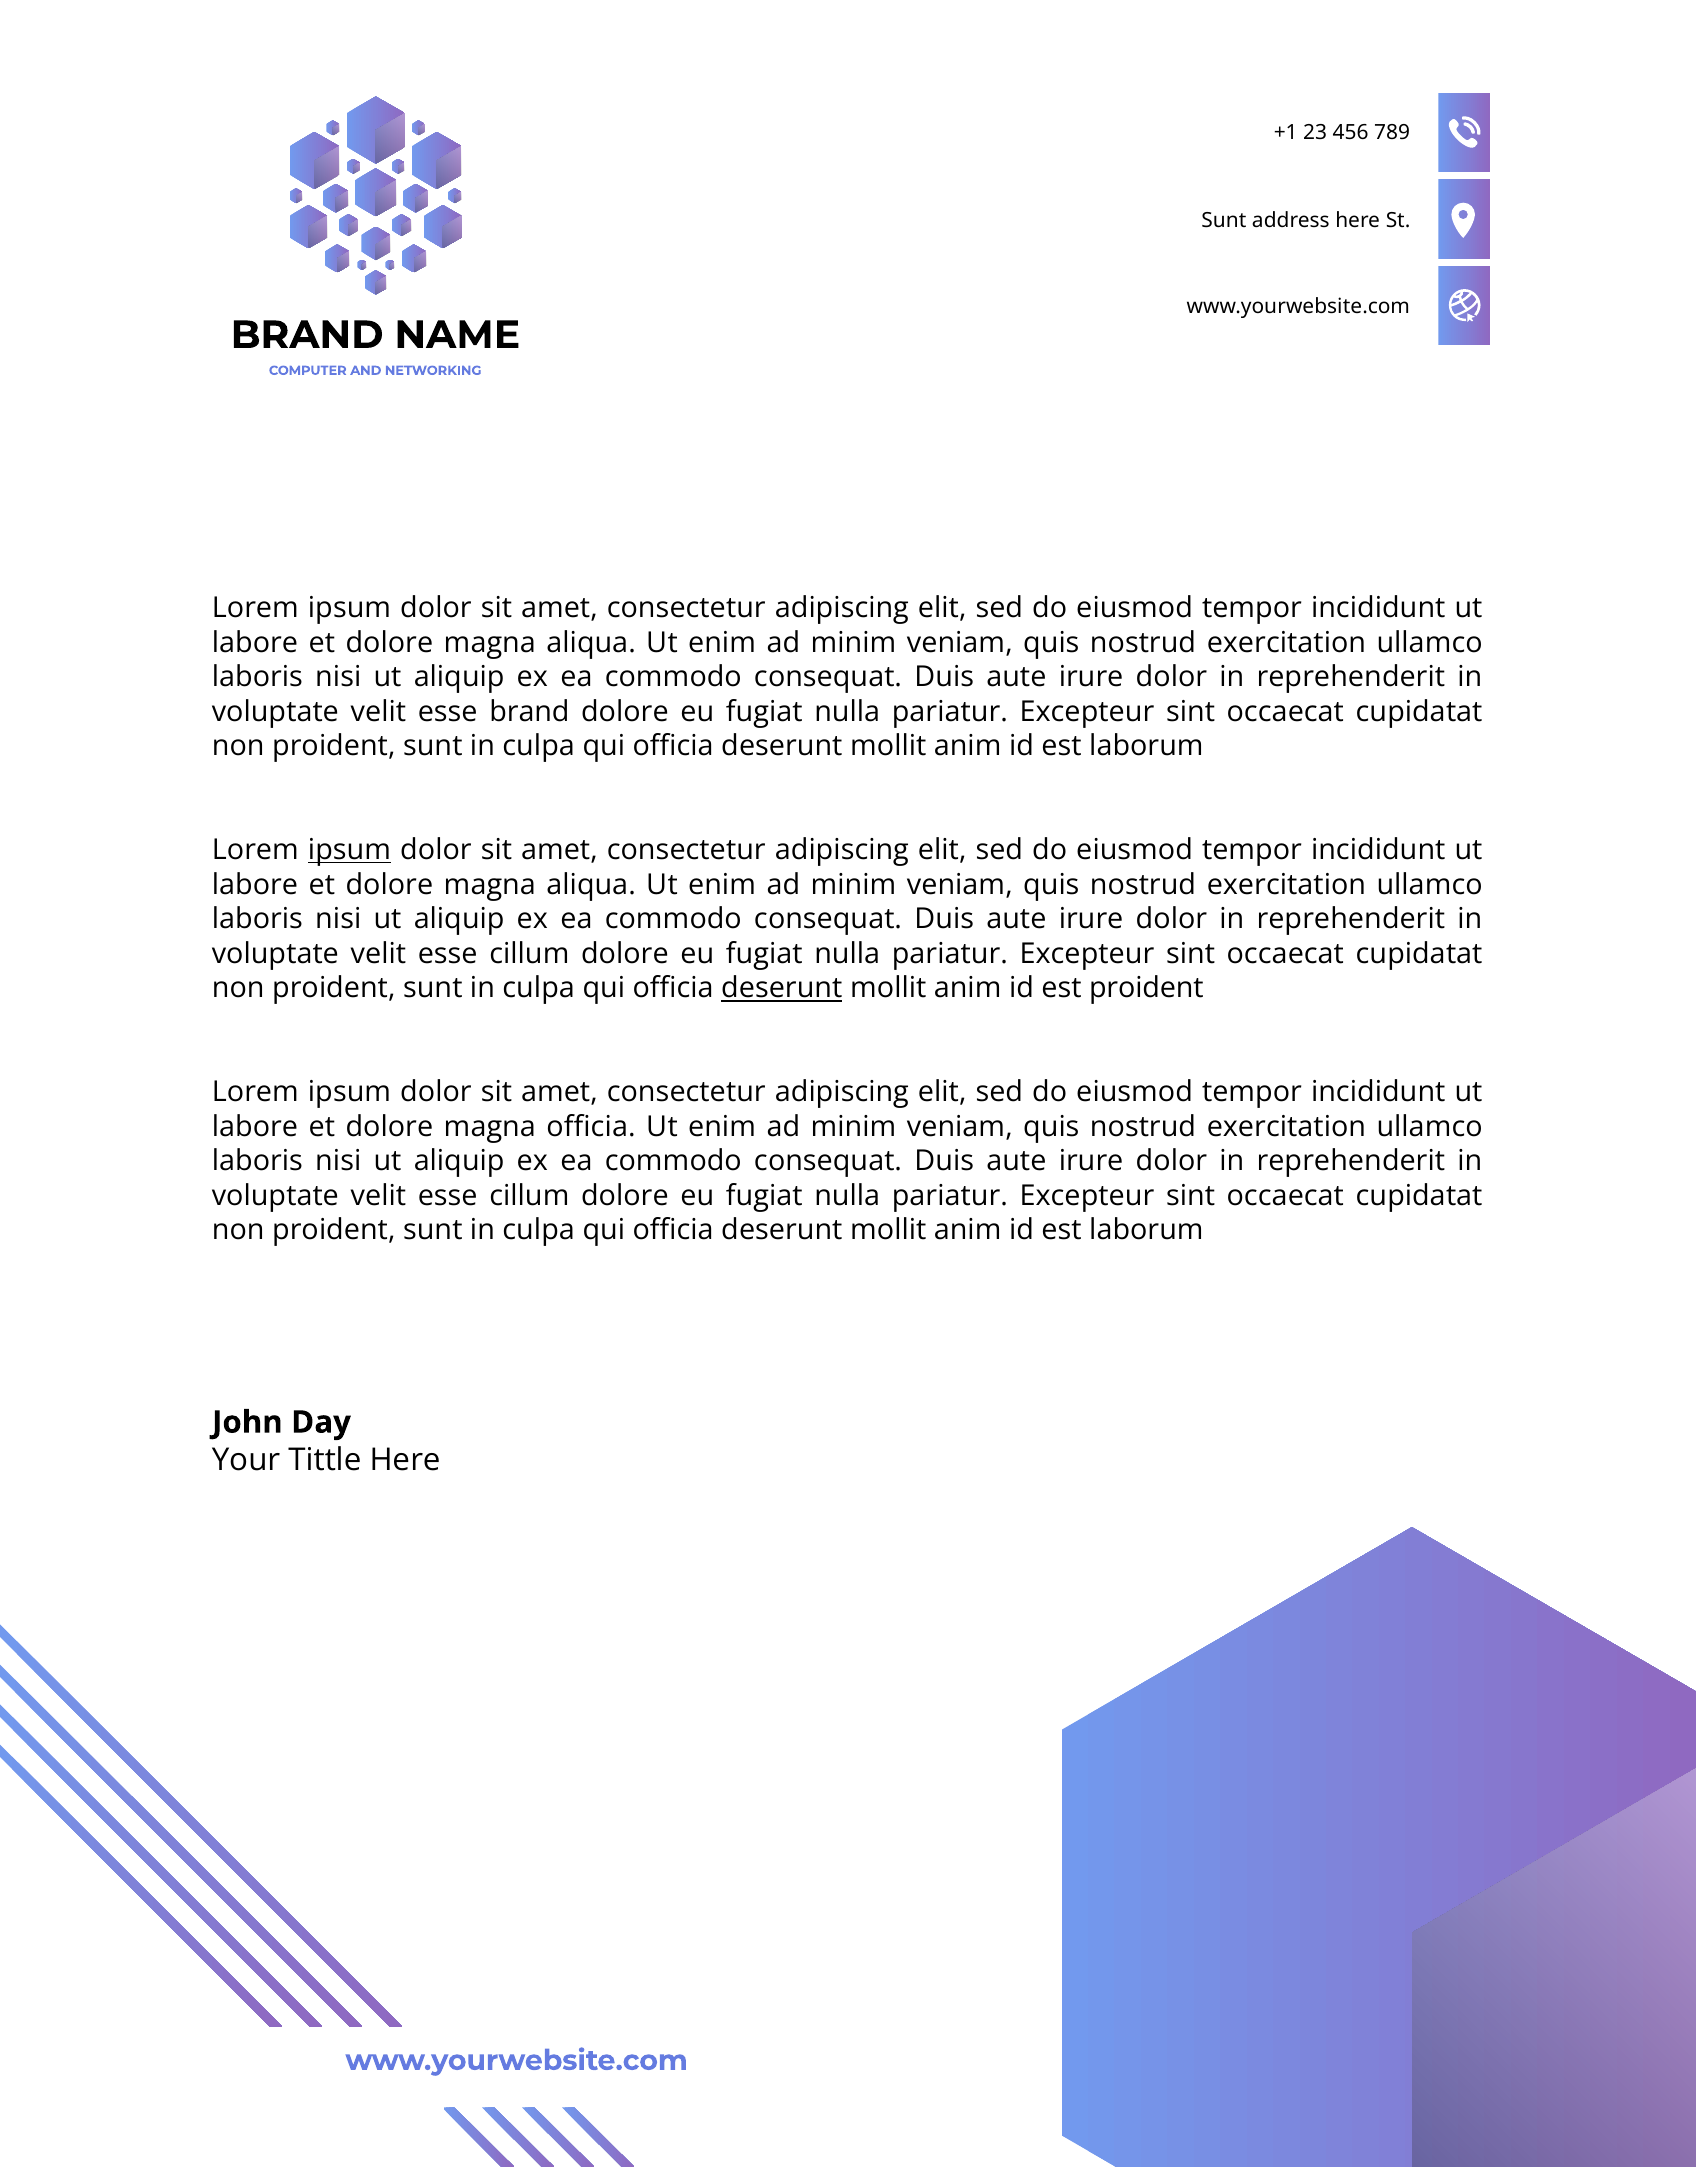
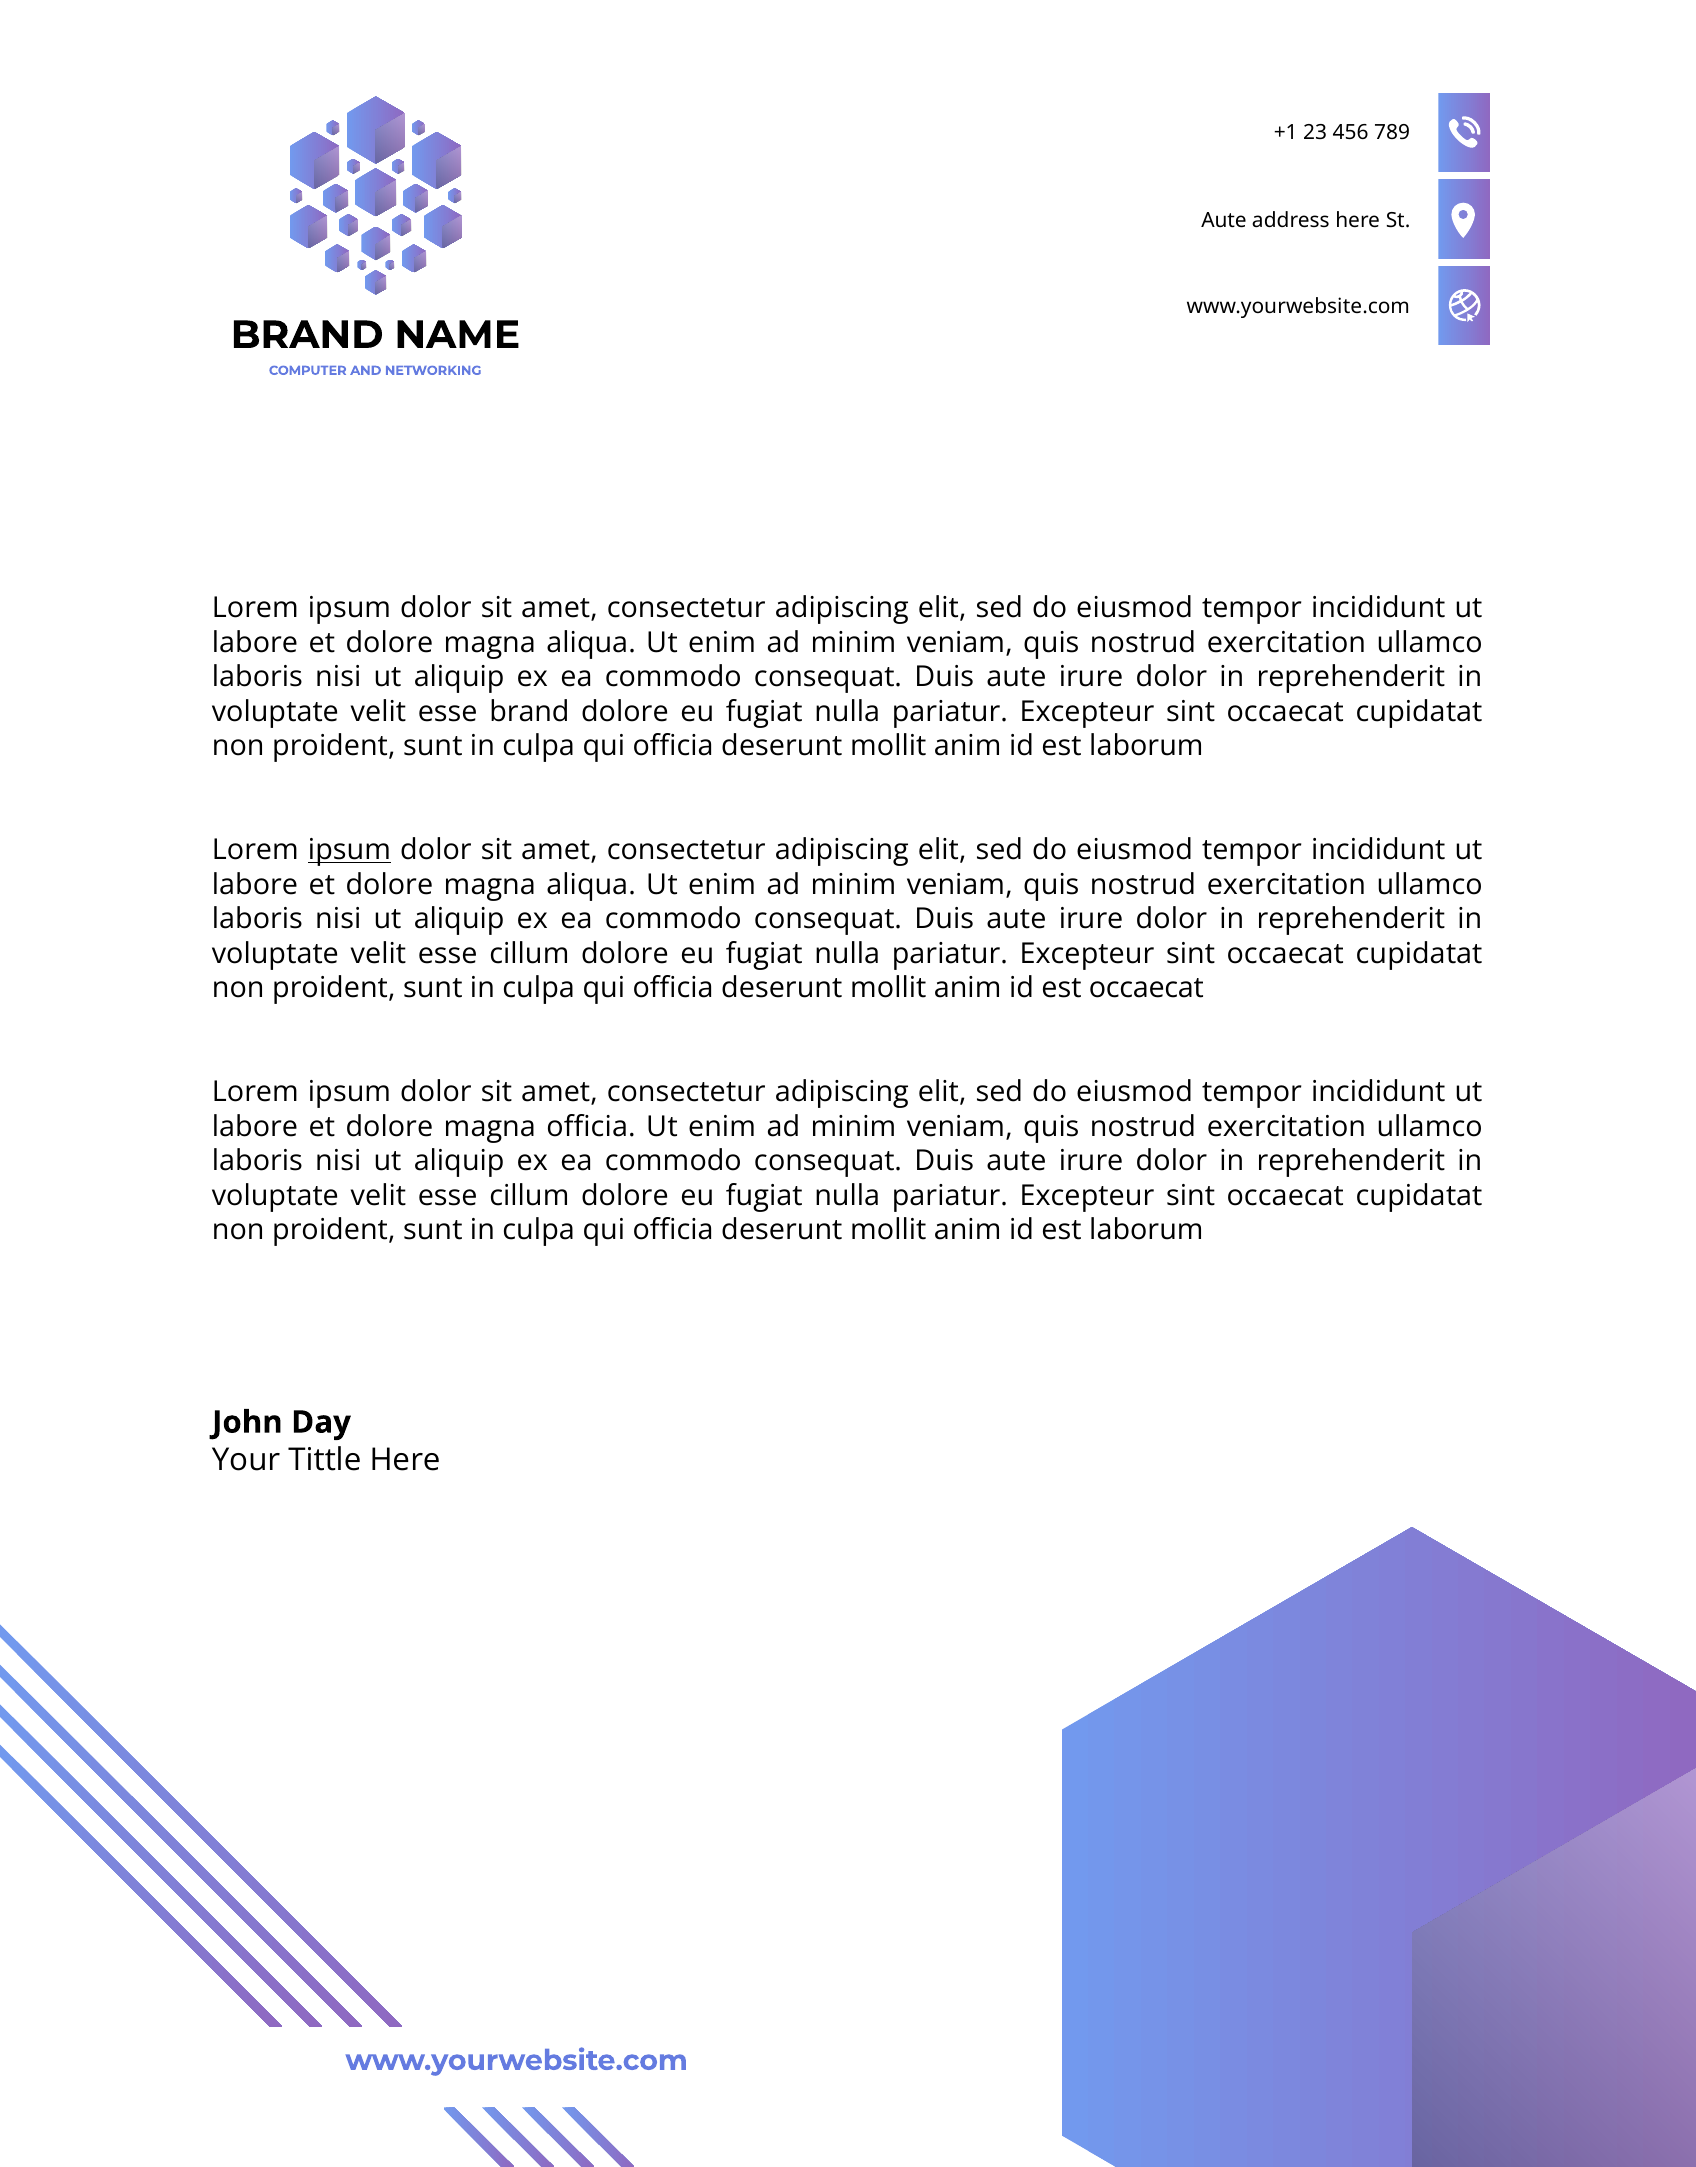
Sunt: Sunt -> Aute (1224, 220)
deserunt underline: present -> none (782, 989)
est proident: proident -> occaecat (1146, 989)
